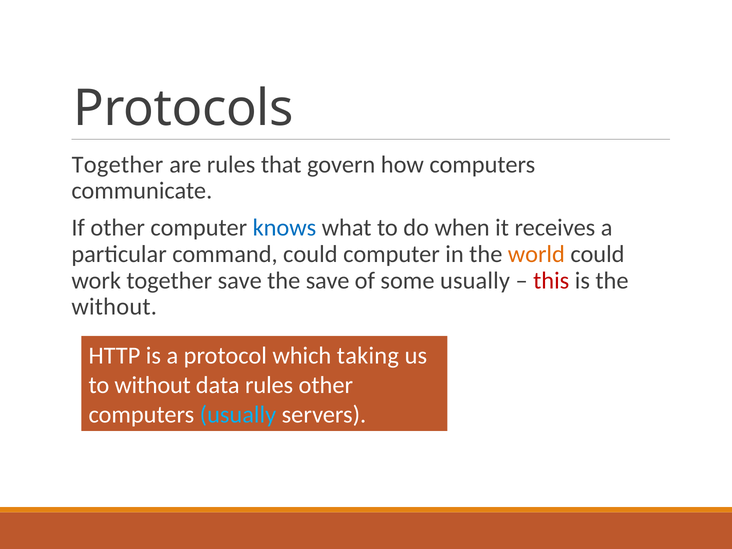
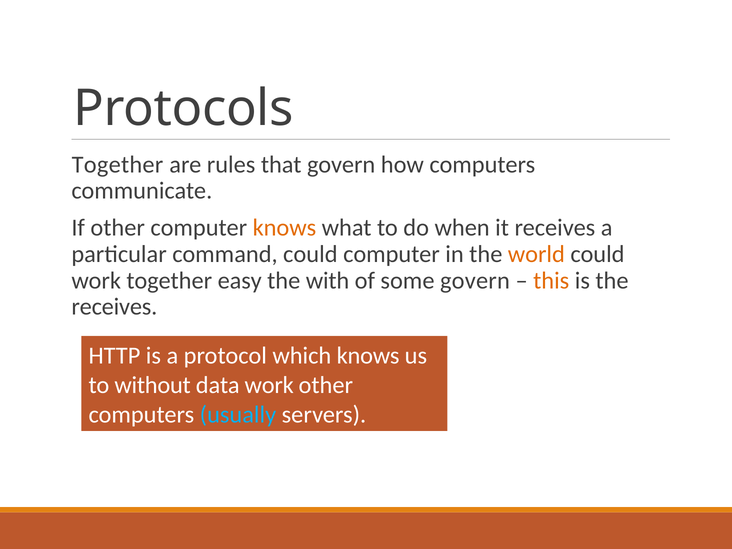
knows colour: blue -> orange (284, 228)
together save: save -> easy (240, 281)
the save: save -> with (328, 281)
some usually: usually -> govern (475, 281)
this colour: red -> orange (551, 281)
without: without -> receives (114, 307)
which taking: taking -> knows (368, 356)
data rules: rules -> work (269, 385)
